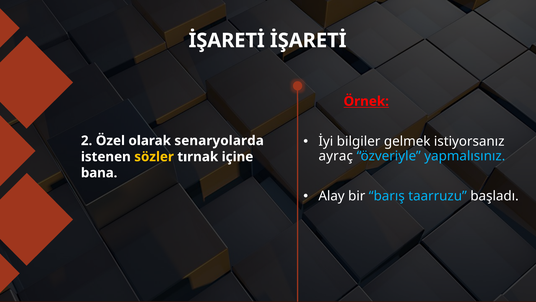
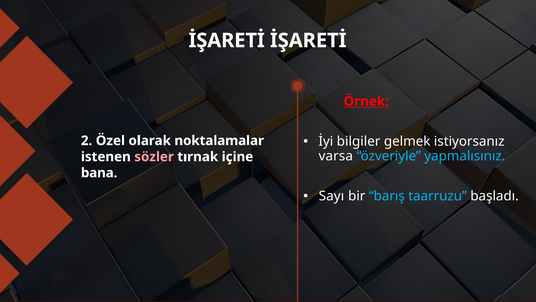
senaryolarda: senaryolarda -> noktalamalar (219, 140)
ayraç: ayraç -> varsa (336, 156)
sözler colour: yellow -> pink (154, 157)
Alay: Alay -> Sayı (331, 196)
